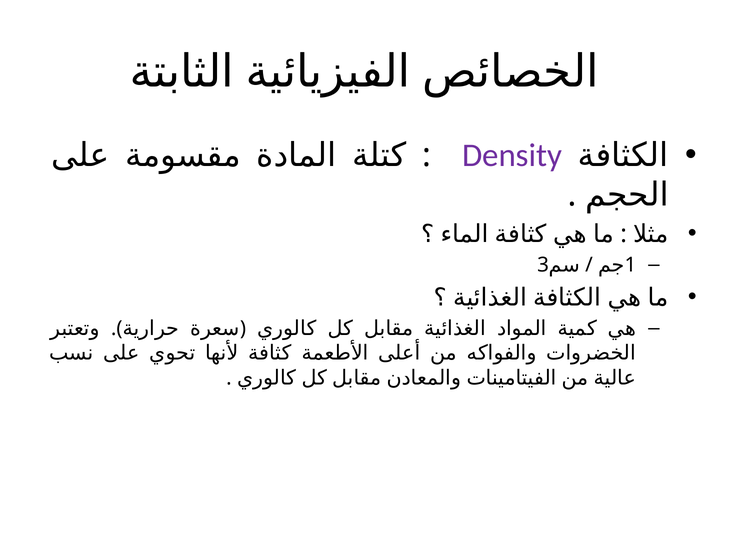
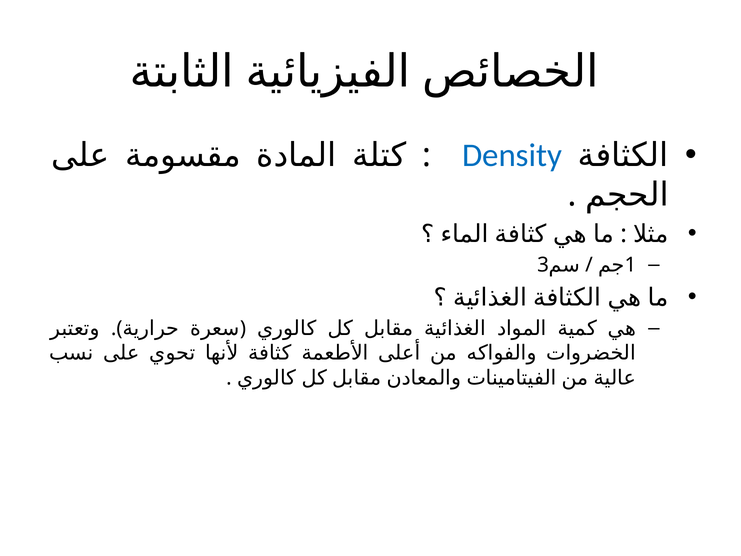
Density colour: purple -> blue (512, 155)
